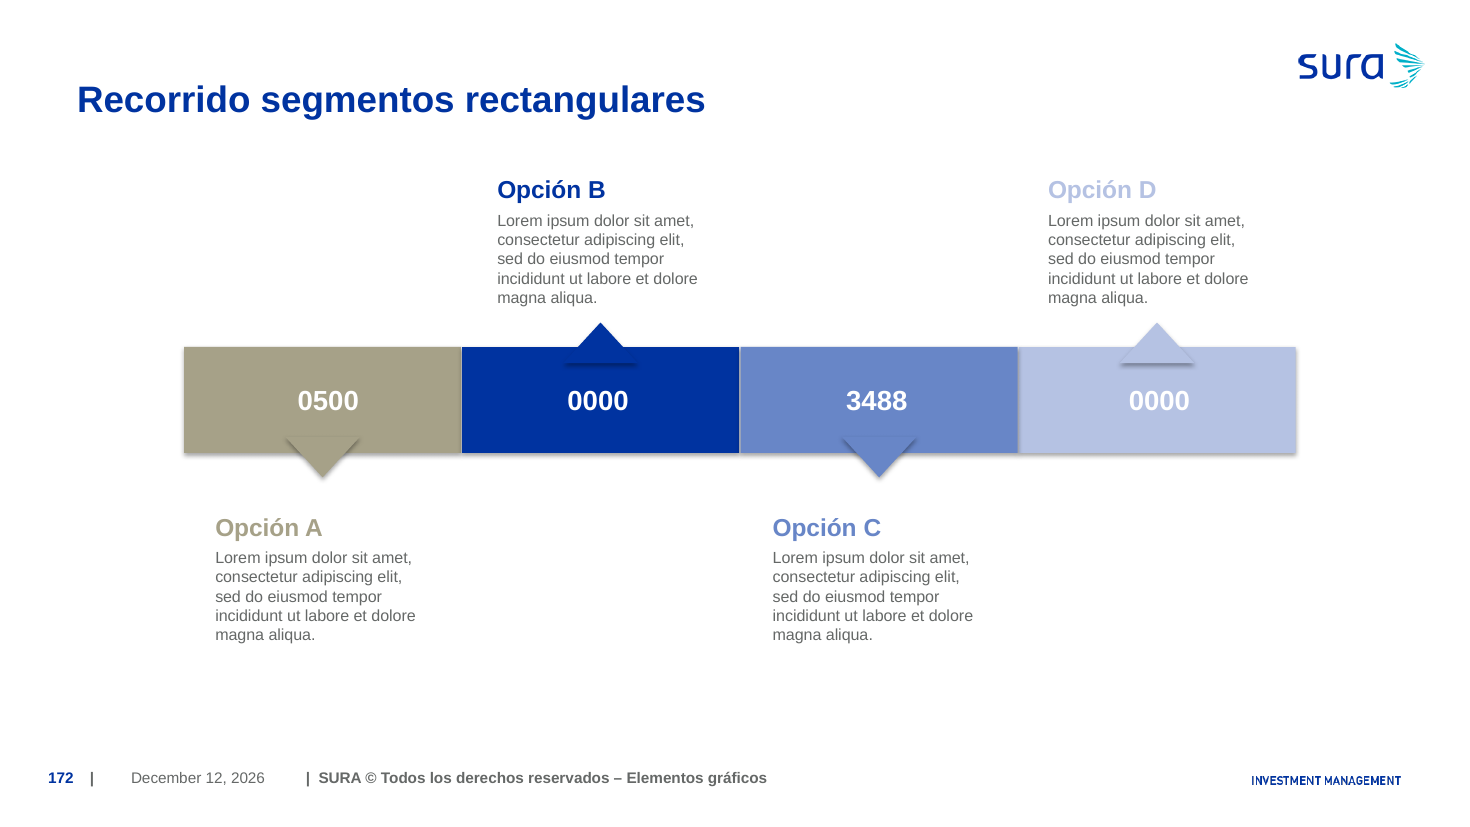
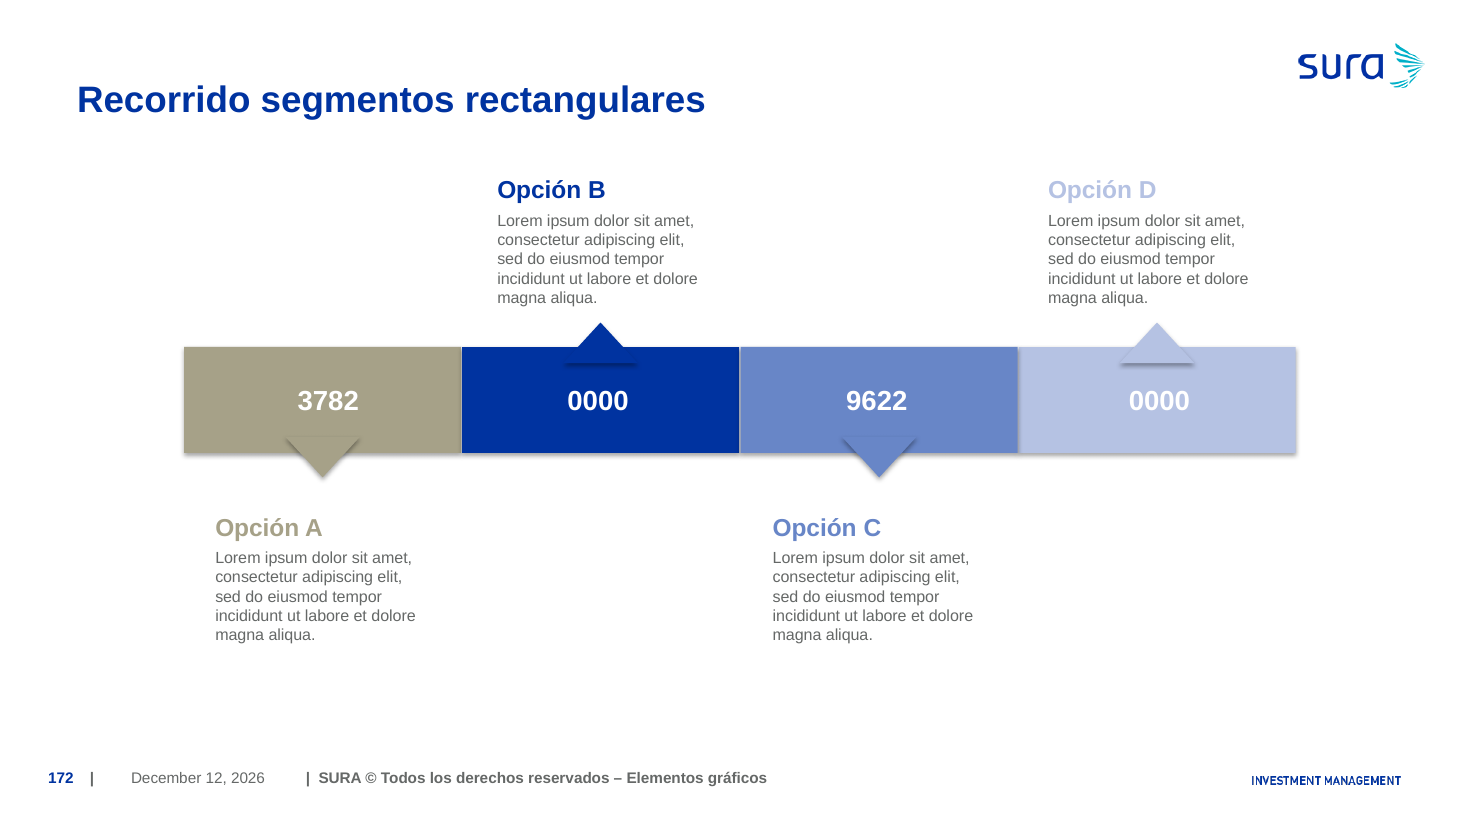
0500: 0500 -> 3782 (328, 402)
3488: 3488 -> 9622 (877, 402)
